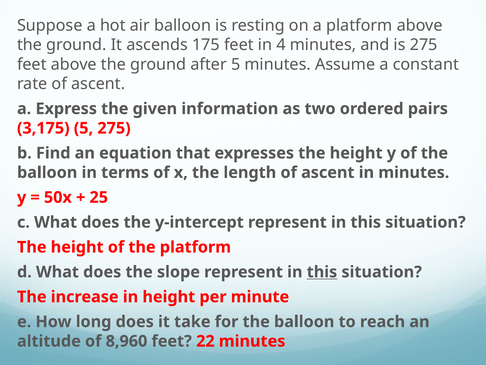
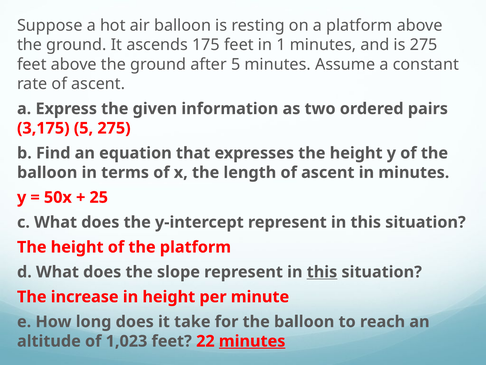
4: 4 -> 1 (281, 45)
8,960: 8,960 -> 1,023 (126, 341)
minutes underline: none -> present (252, 341)
